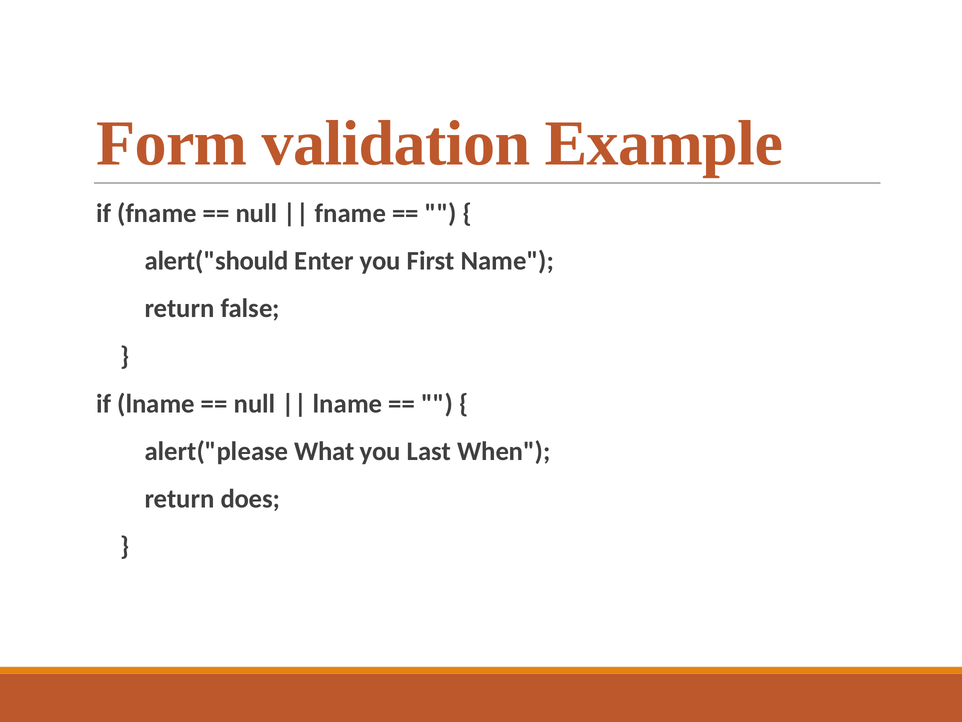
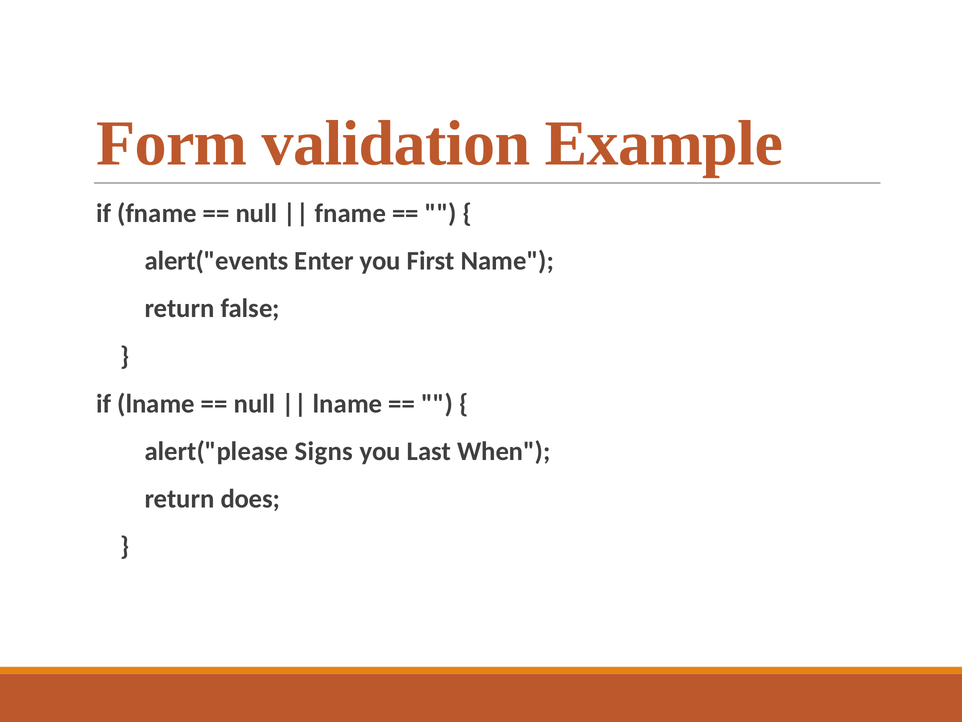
alert("should: alert("should -> alert("events (217, 261)
What: What -> Signs (324, 451)
